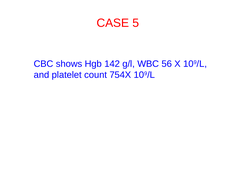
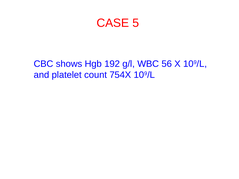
142: 142 -> 192 (112, 64)
